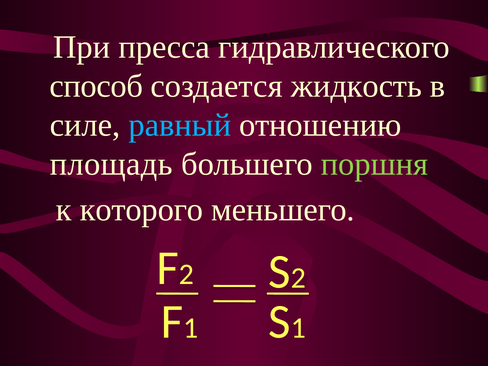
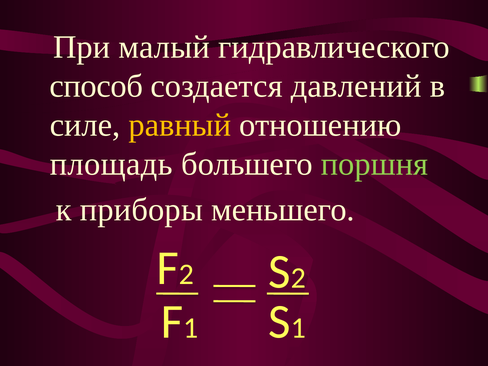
пресса: пресса -> малый (164, 47)
жидкость: жидкость -> давлений (356, 86)
равный colour: light blue -> yellow (180, 125)
которого: которого -> приборы (141, 210)
